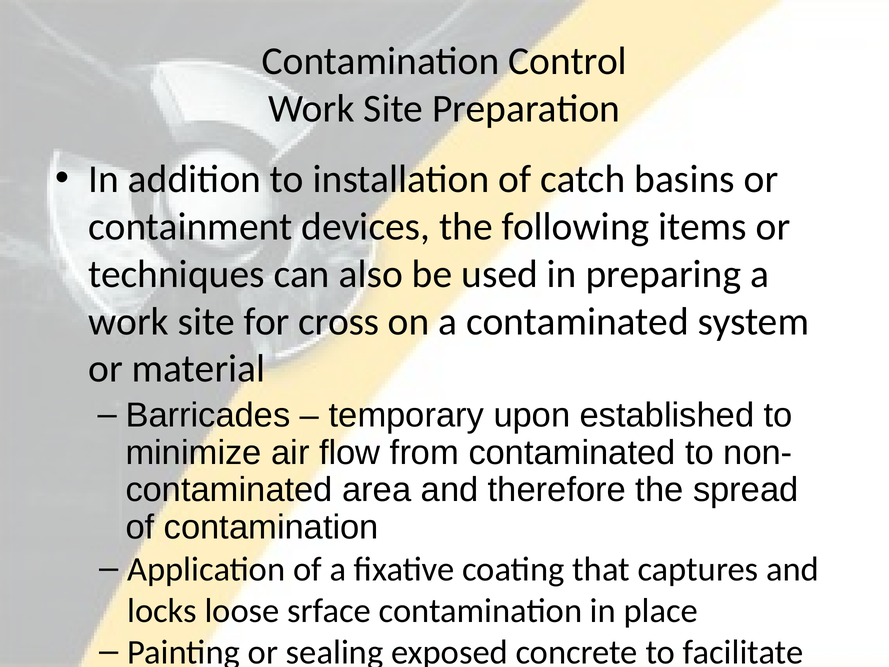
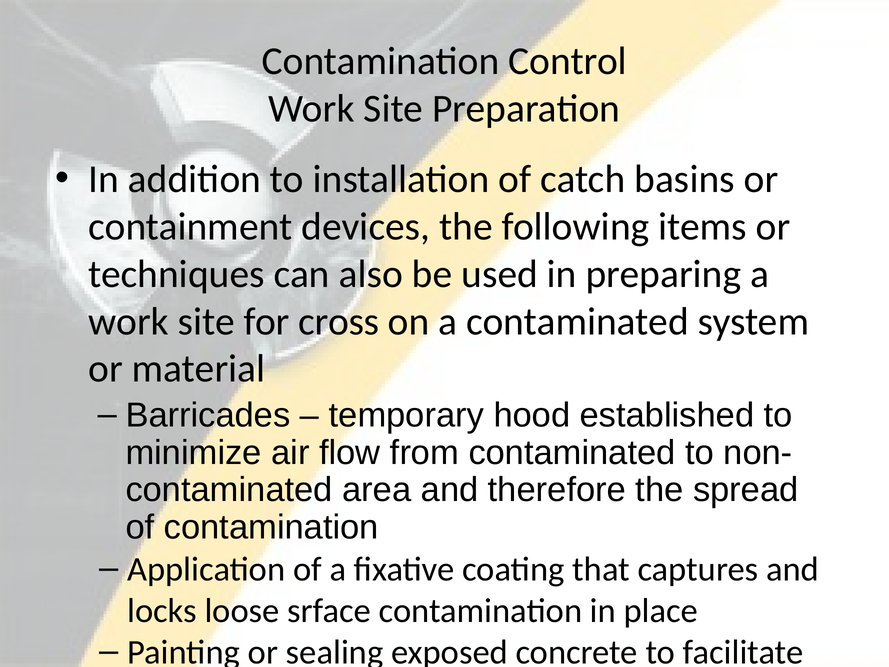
upon: upon -> hood (532, 415)
